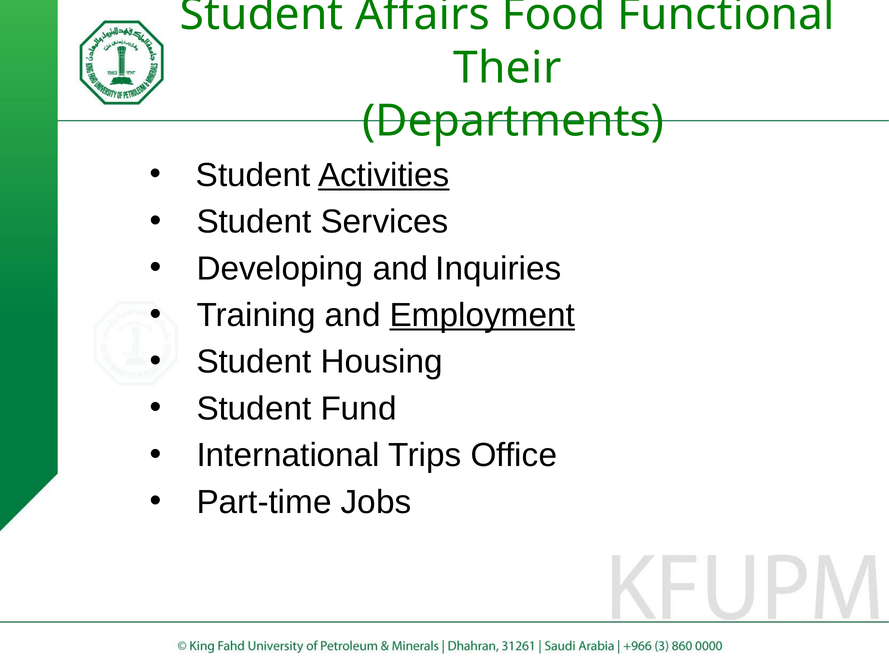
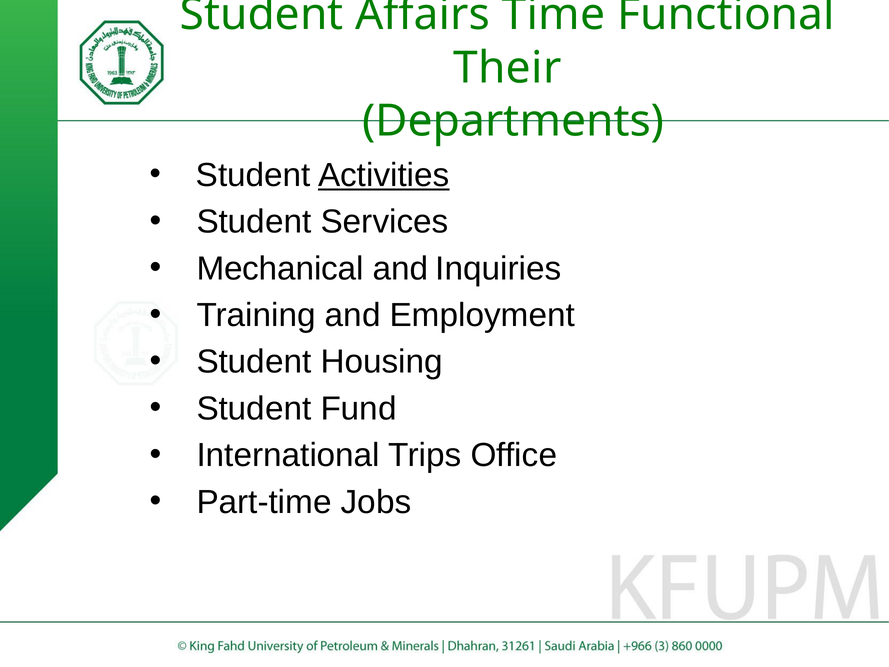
Food: Food -> Time (553, 15)
Developing: Developing -> Mechanical (280, 268)
Employment underline: present -> none (482, 315)
